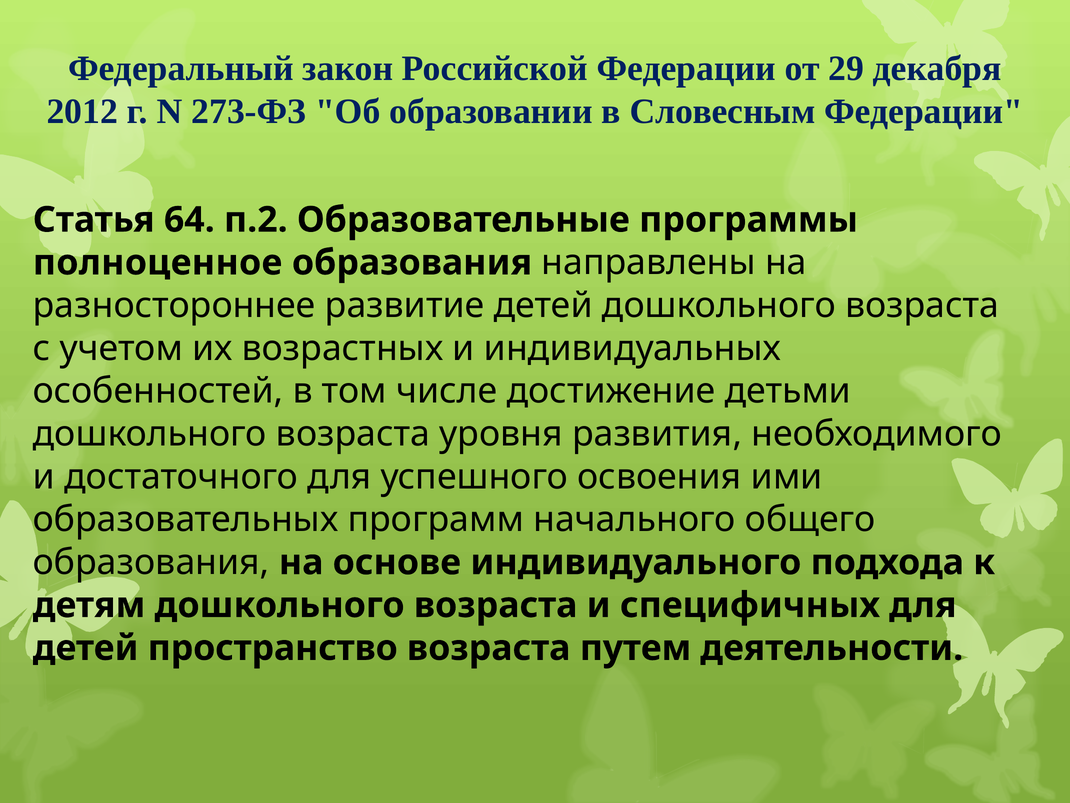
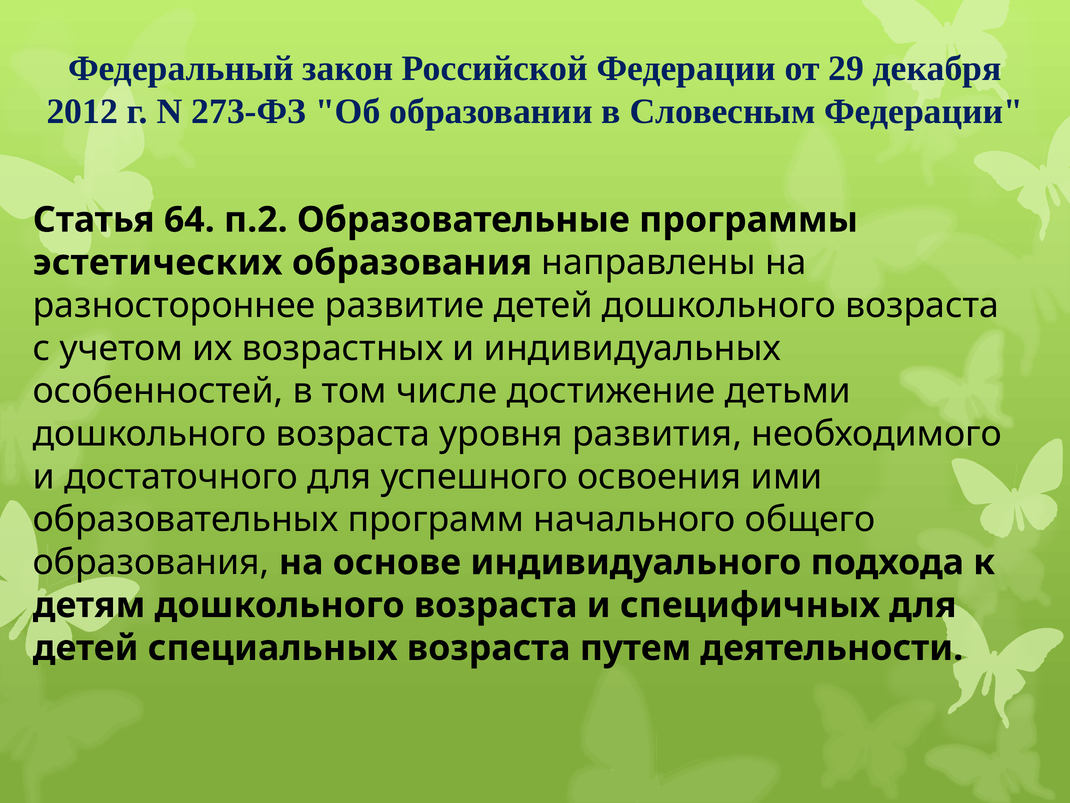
полноценное: полноценное -> эстетических (158, 263)
пространство: пространство -> специальных (273, 648)
